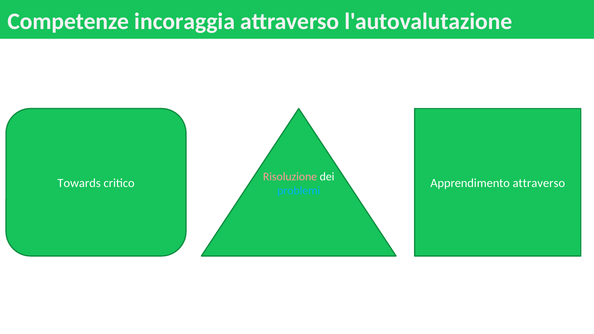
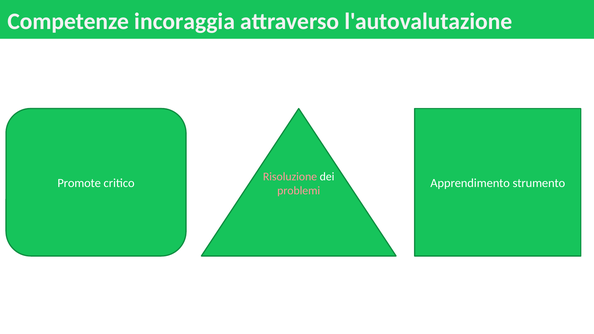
Towards: Towards -> Promote (79, 183)
Apprendimento attraverso: attraverso -> strumento (539, 183)
problemi colour: light blue -> pink (299, 191)
